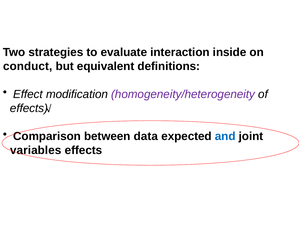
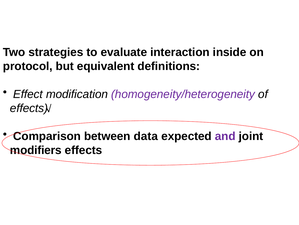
conduct: conduct -> protocol (28, 66)
and colour: blue -> purple (225, 136)
variables: variables -> modifiers (36, 150)
